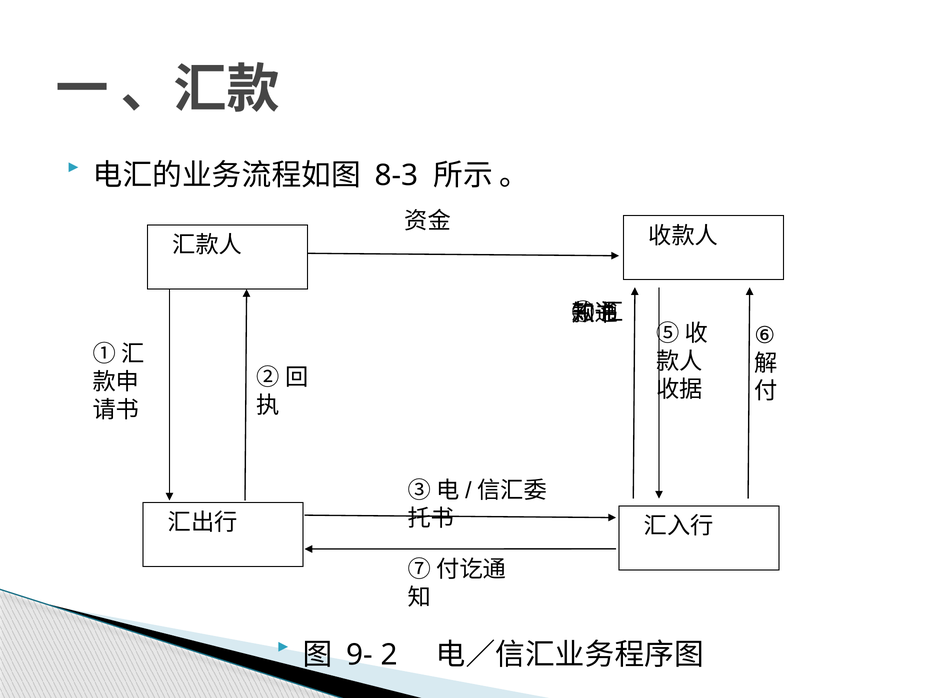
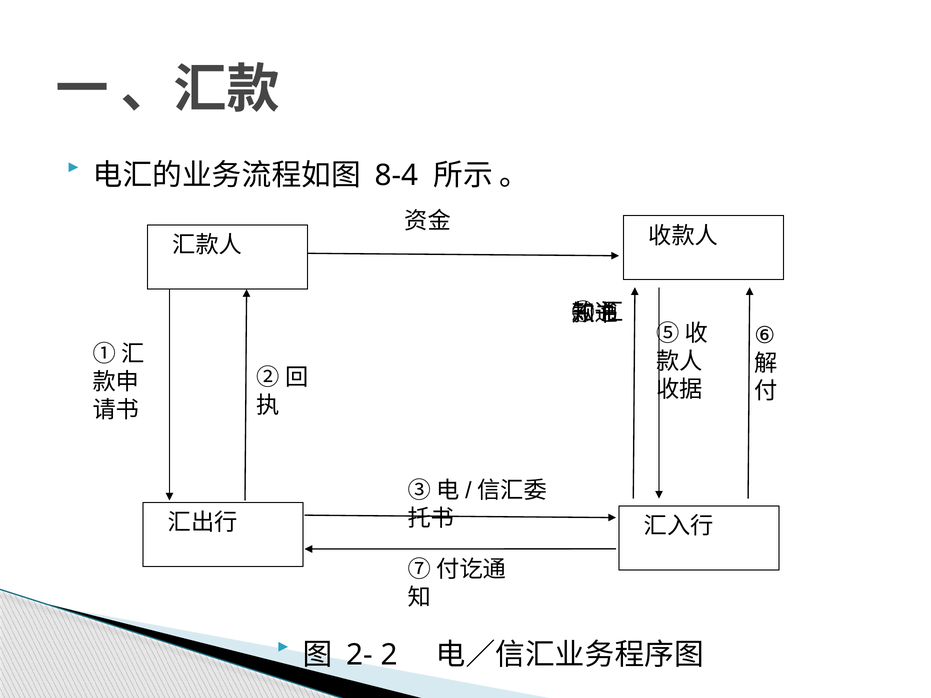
8-3: 8-3 -> 8-4 (397, 175)
9-: 9- -> 2- (360, 655)
